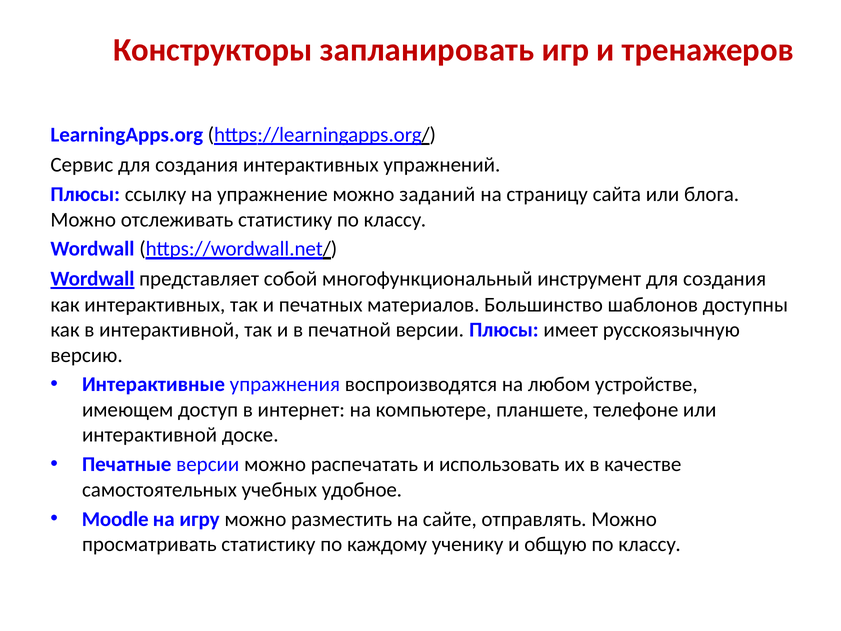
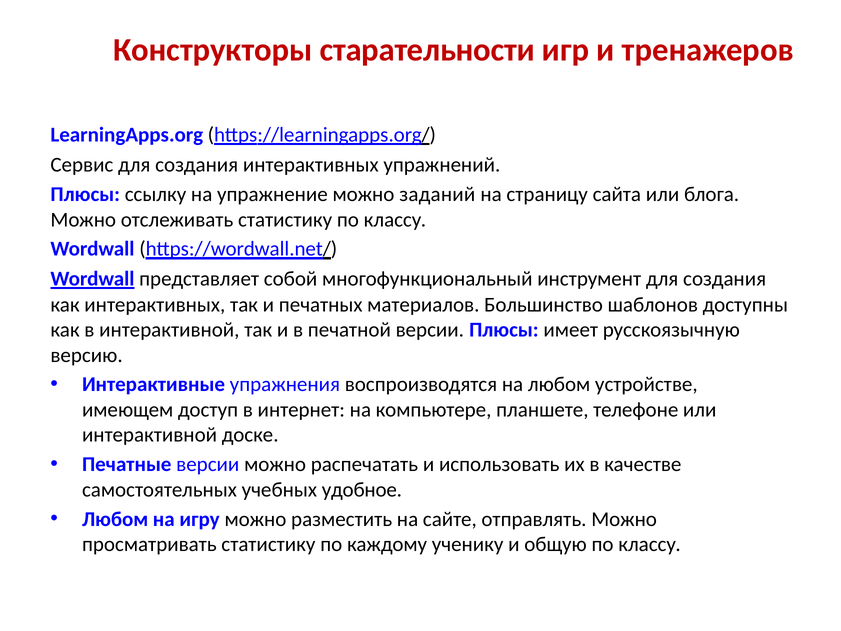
запланировать: запланировать -> старательности (427, 50)
Moodle: Moodle -> Любом (115, 519)
